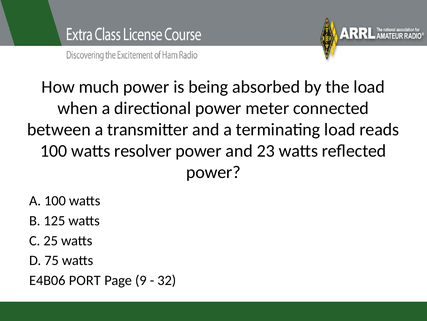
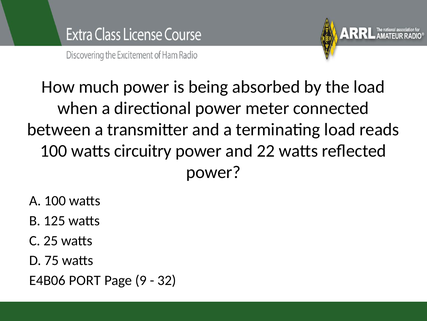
resolver: resolver -> circuitry (143, 151)
23: 23 -> 22 (266, 151)
